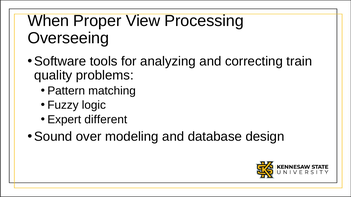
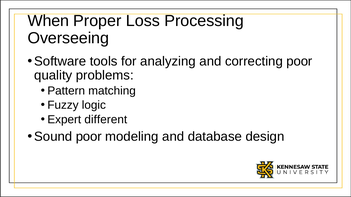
View: View -> Loss (143, 21)
correcting train: train -> poor (299, 61)
Sound over: over -> poor (89, 137)
